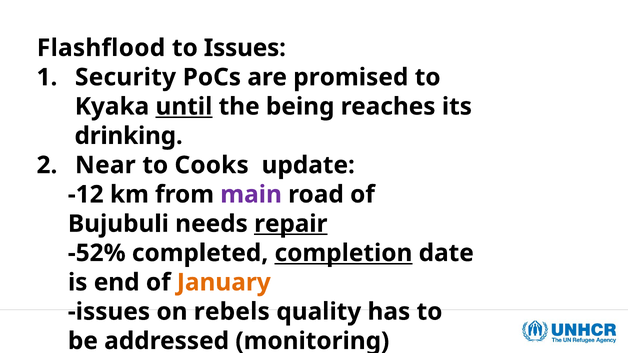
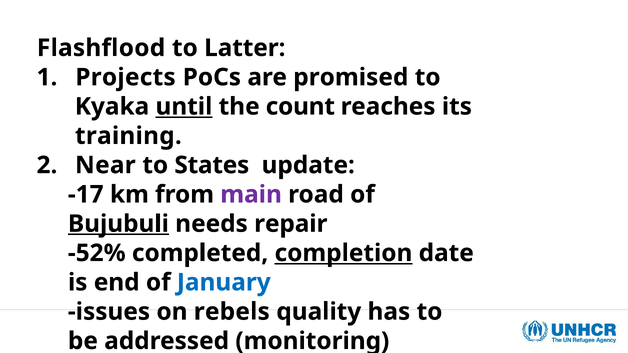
to Issues: Issues -> Latter (245, 48)
Security: Security -> Projects (126, 77)
being: being -> count (300, 107)
drinking: drinking -> training (128, 136)
Cooks: Cooks -> States (212, 165)
-12: -12 -> -17 (86, 195)
Bujubuli underline: none -> present (118, 224)
repair underline: present -> none (291, 224)
January colour: orange -> blue (224, 283)
